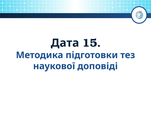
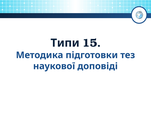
Дата: Дата -> Типи (65, 43)
